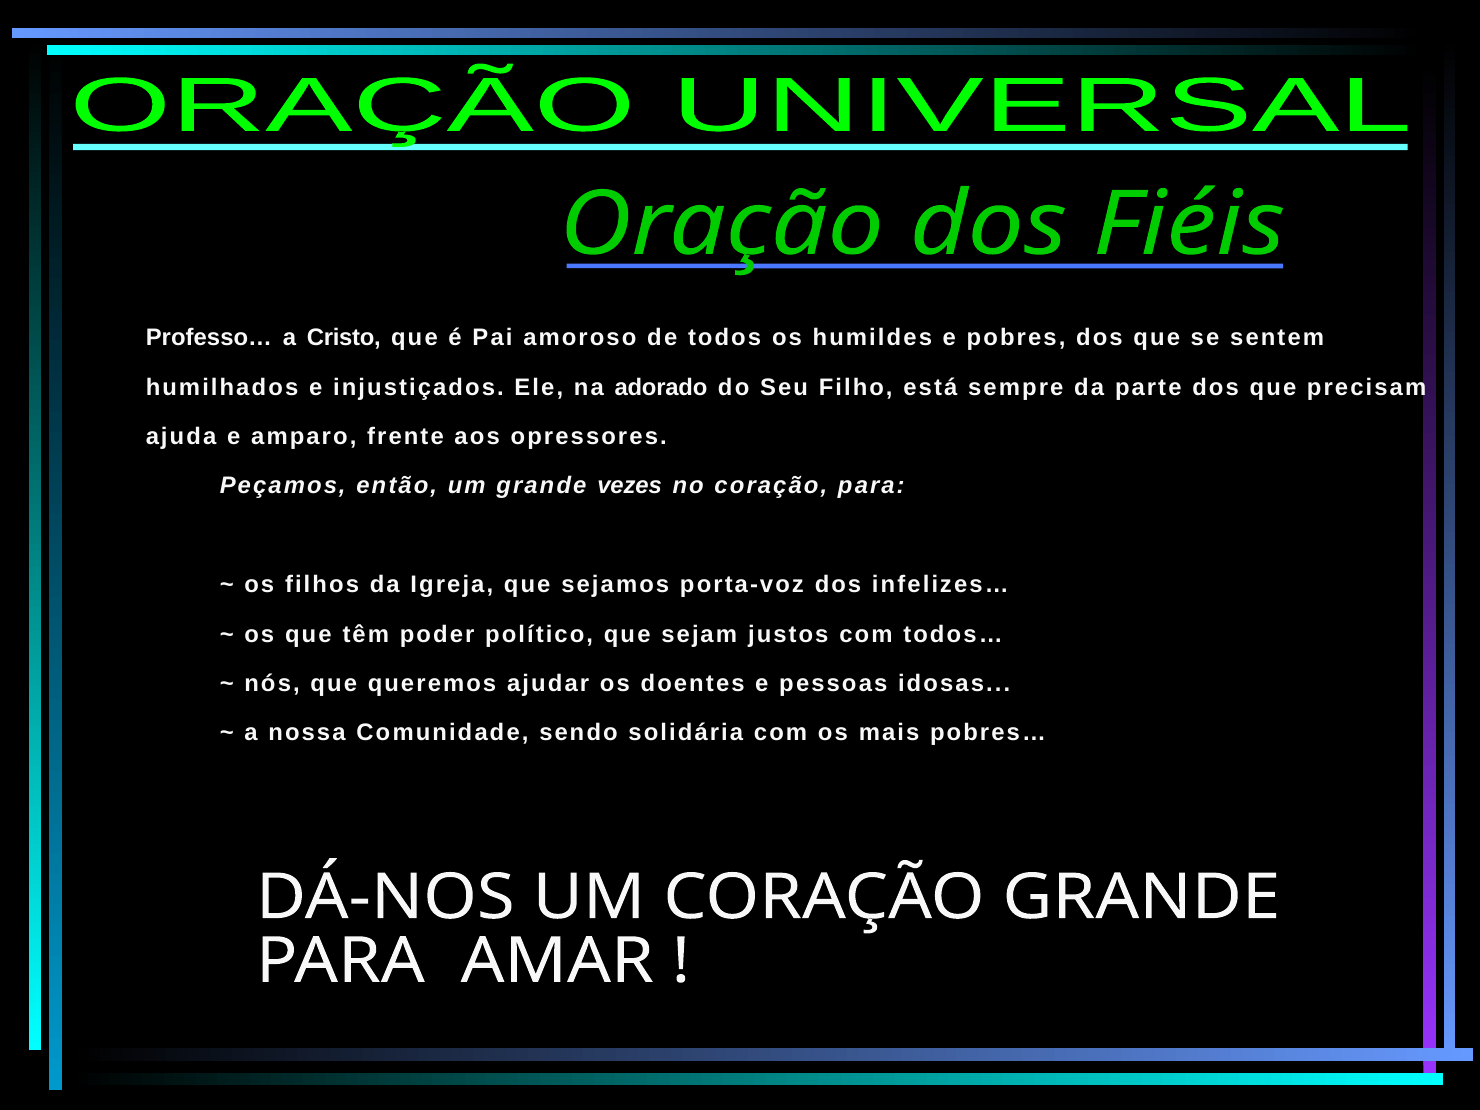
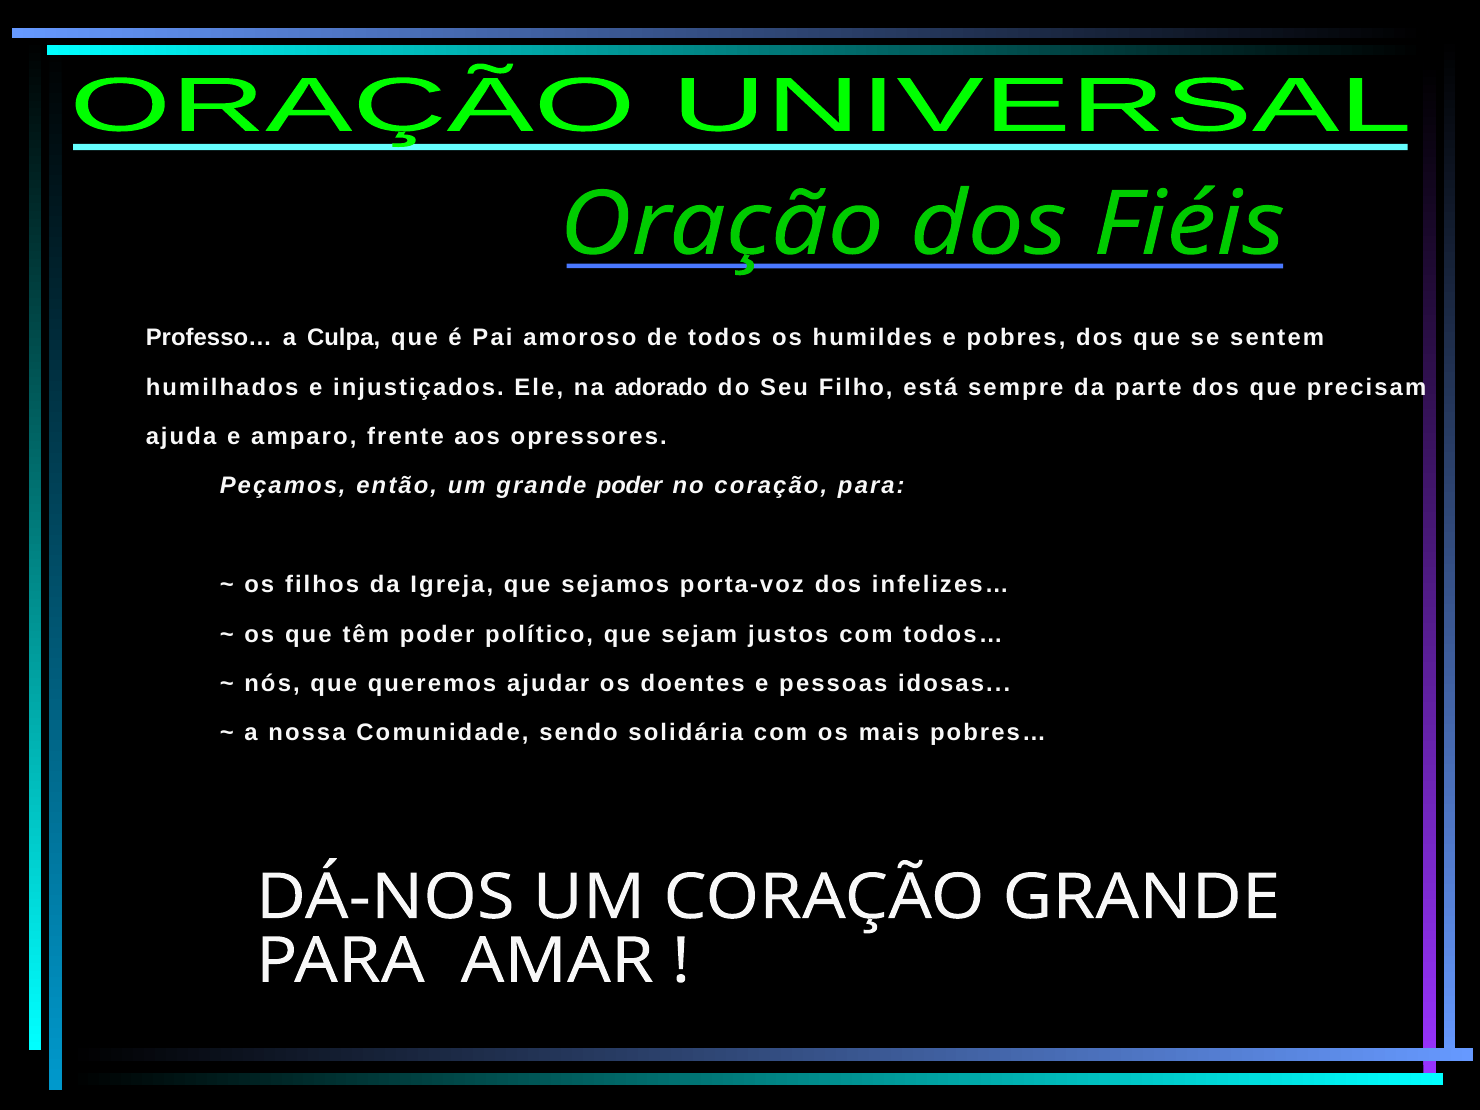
Cristo: Cristo -> Culpa (344, 338)
grande vezes: vezes -> poder (630, 486)
